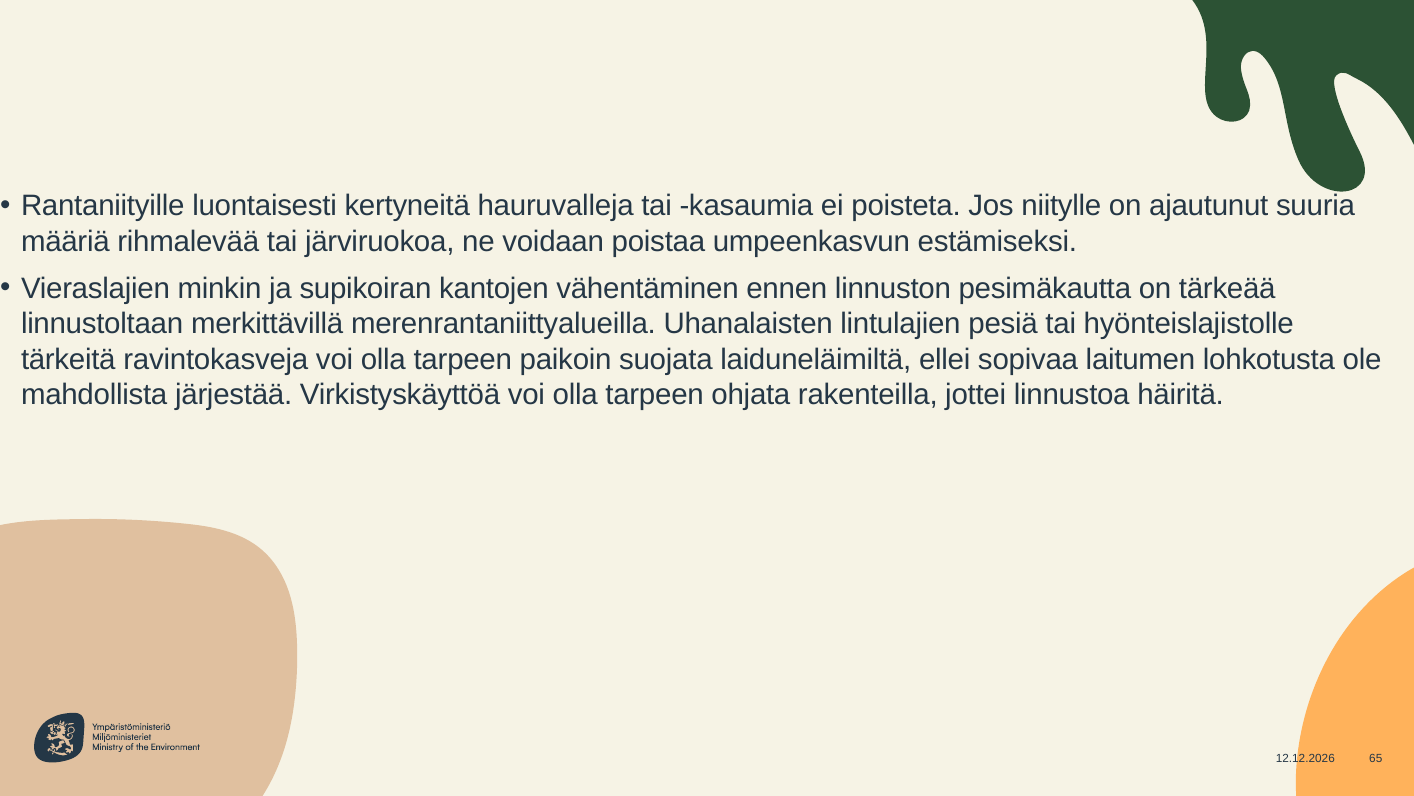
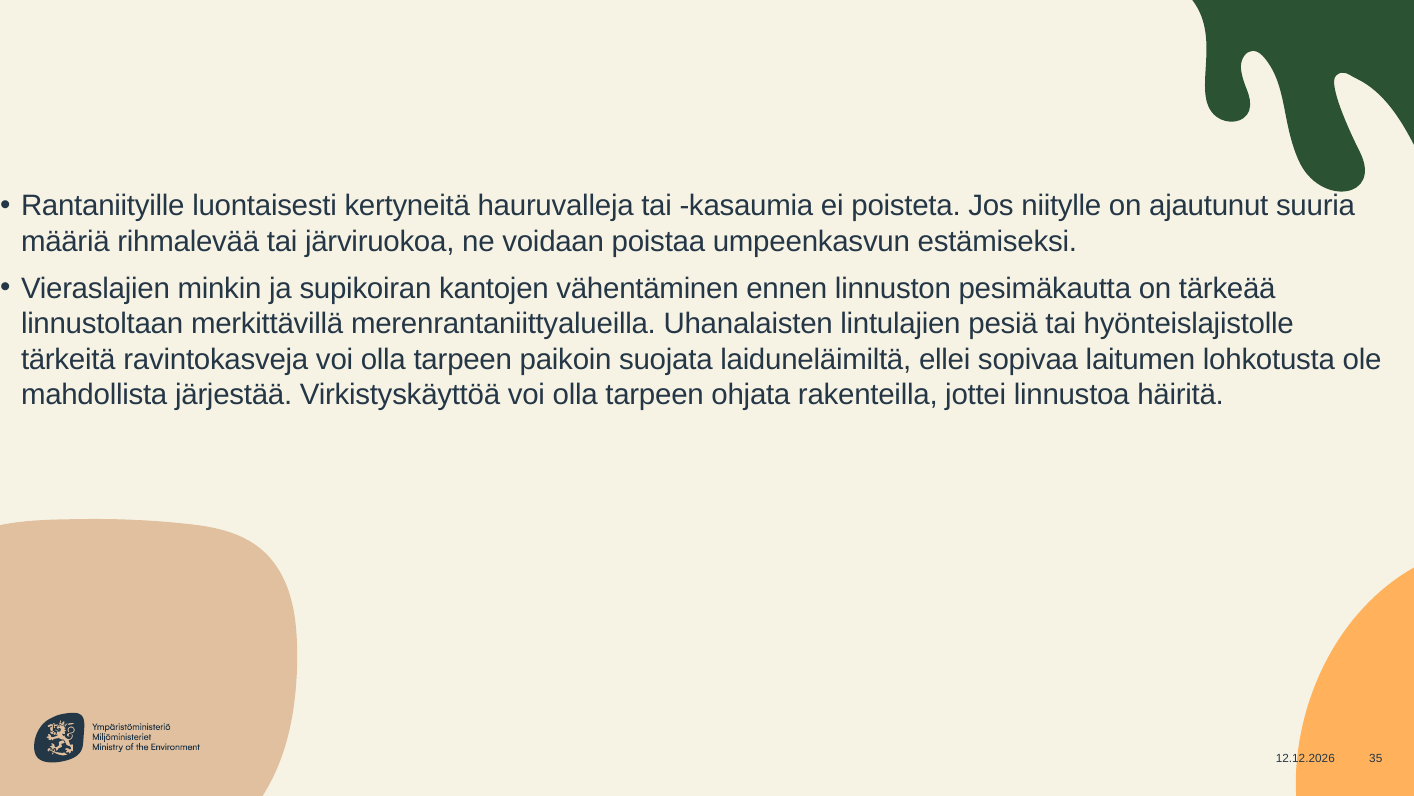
65: 65 -> 35 (1376, 758)
